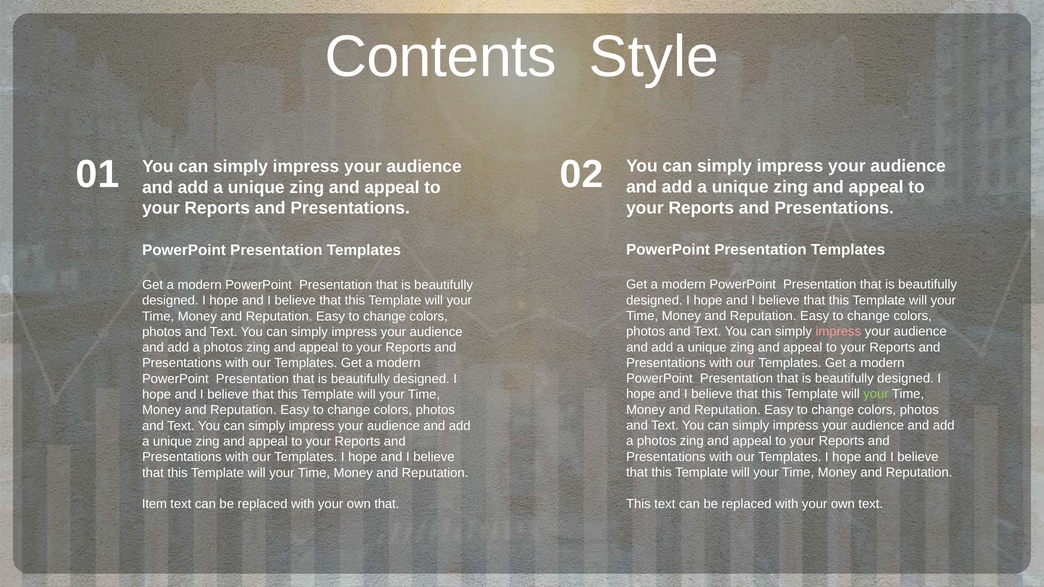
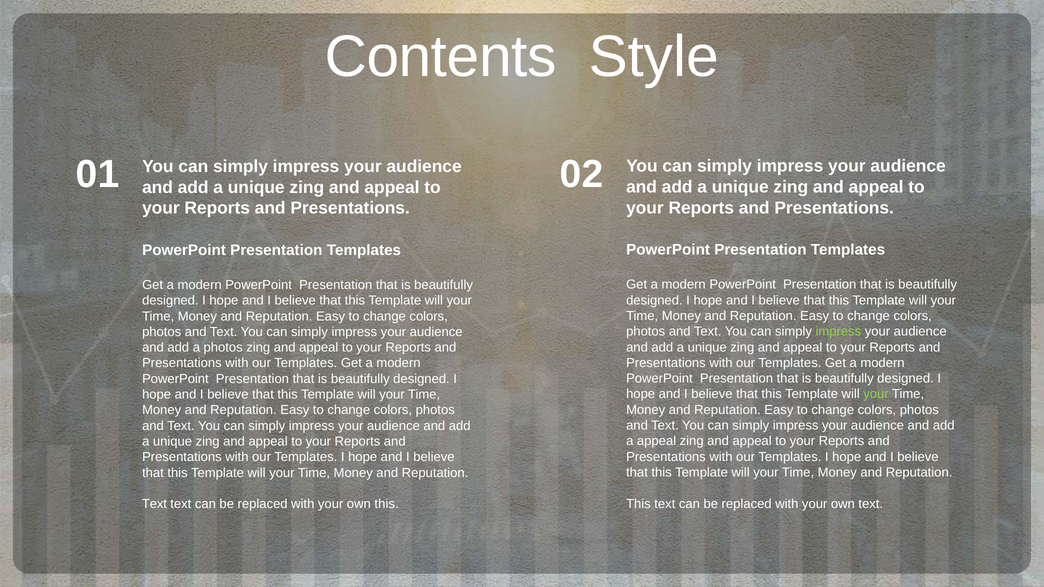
impress colour: pink -> light green (838, 332)
photos: photos -> appeal (657, 441)
Item: Item -> Text (154, 504)
own that: that -> this (387, 504)
